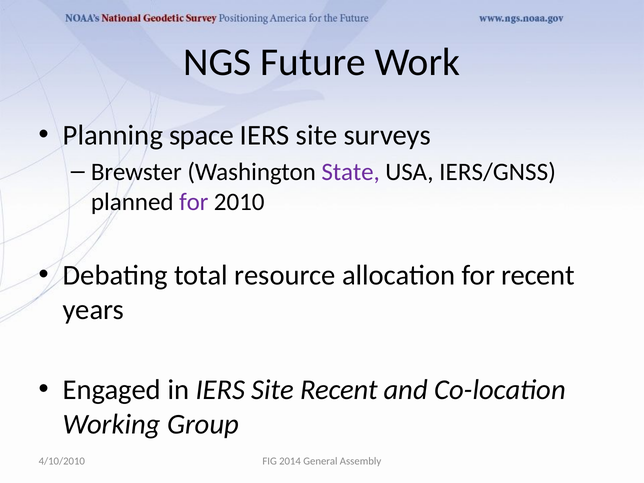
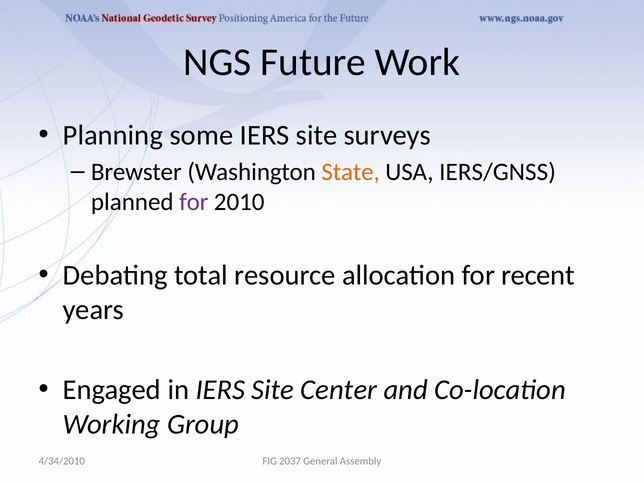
space: space -> some (201, 135)
State colour: purple -> orange (351, 172)
Site Recent: Recent -> Center (339, 390)
4/10/2010: 4/10/2010 -> 4/34/2010 (62, 461)
2014: 2014 -> 2037 (290, 461)
